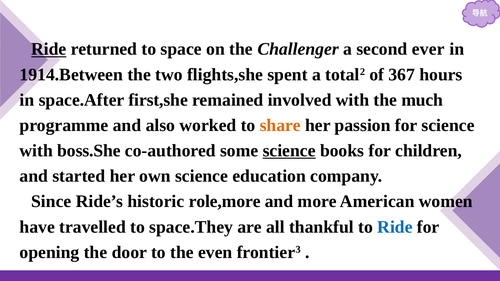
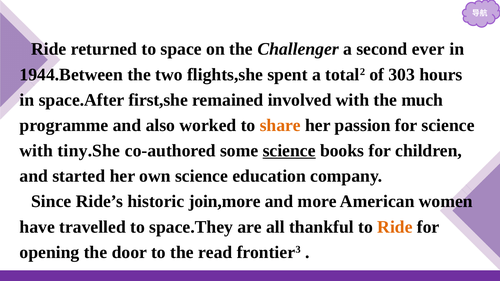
Ride underline: present -> none (49, 49)
1914.Between: 1914.Between -> 1944.Between (71, 75)
367: 367 -> 303 (402, 75)
boss.She: boss.She -> tiny.She (89, 151)
role,more: role,more -> join,more (225, 202)
Ride colour: blue -> orange (395, 227)
even: even -> read (215, 252)
